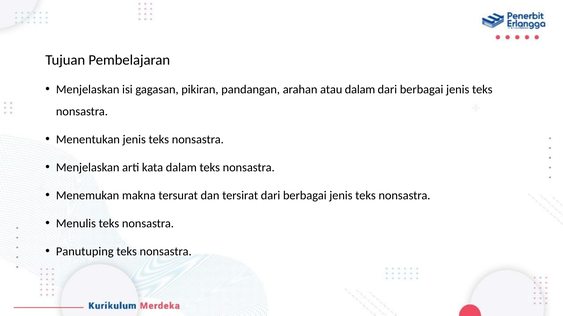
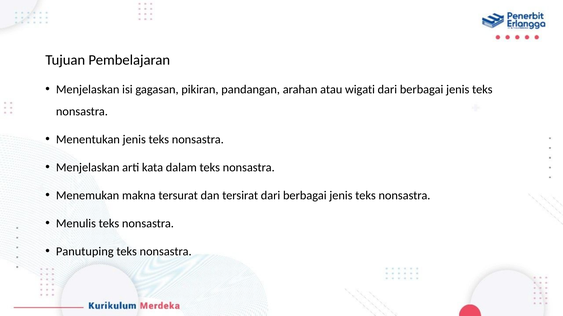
atau dalam: dalam -> wigati (360, 90)
